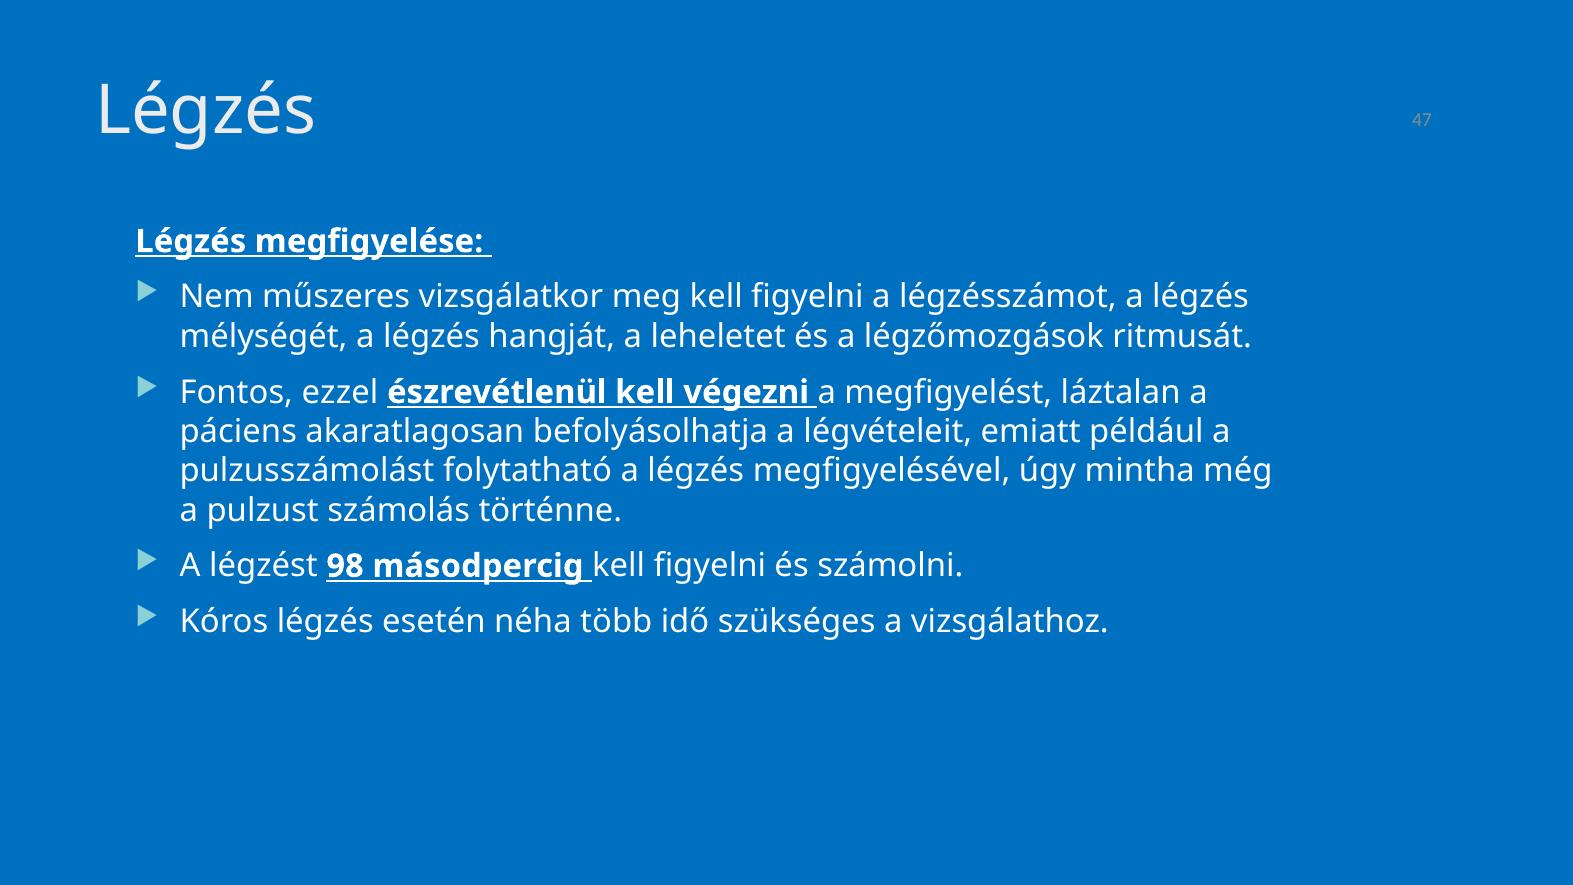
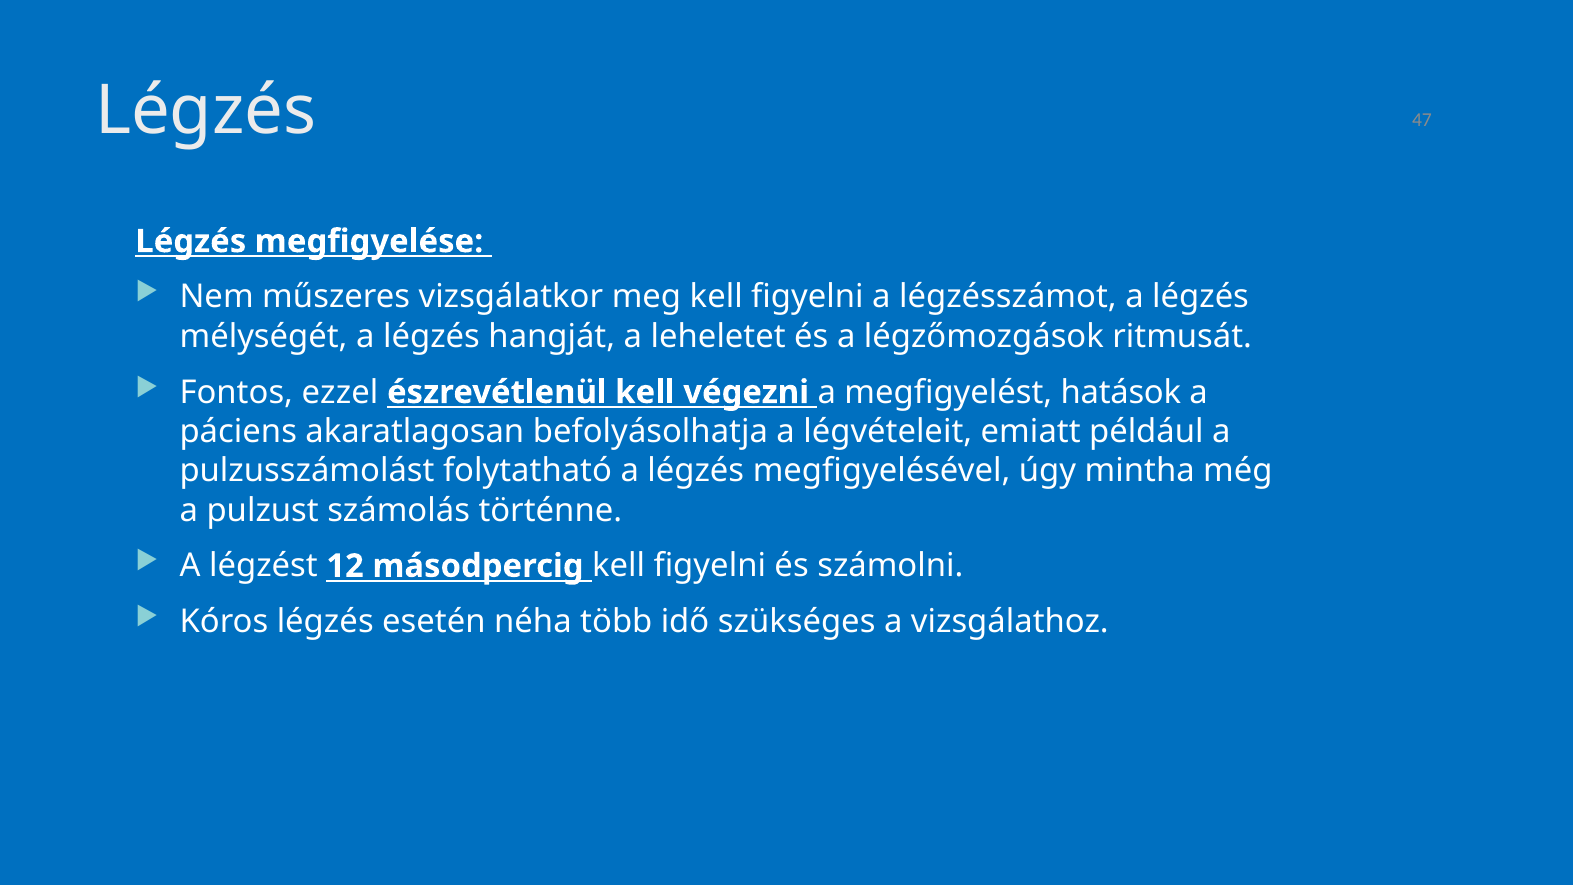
láztalan: láztalan -> hatások (1121, 392)
98: 98 -> 12 (345, 566)
